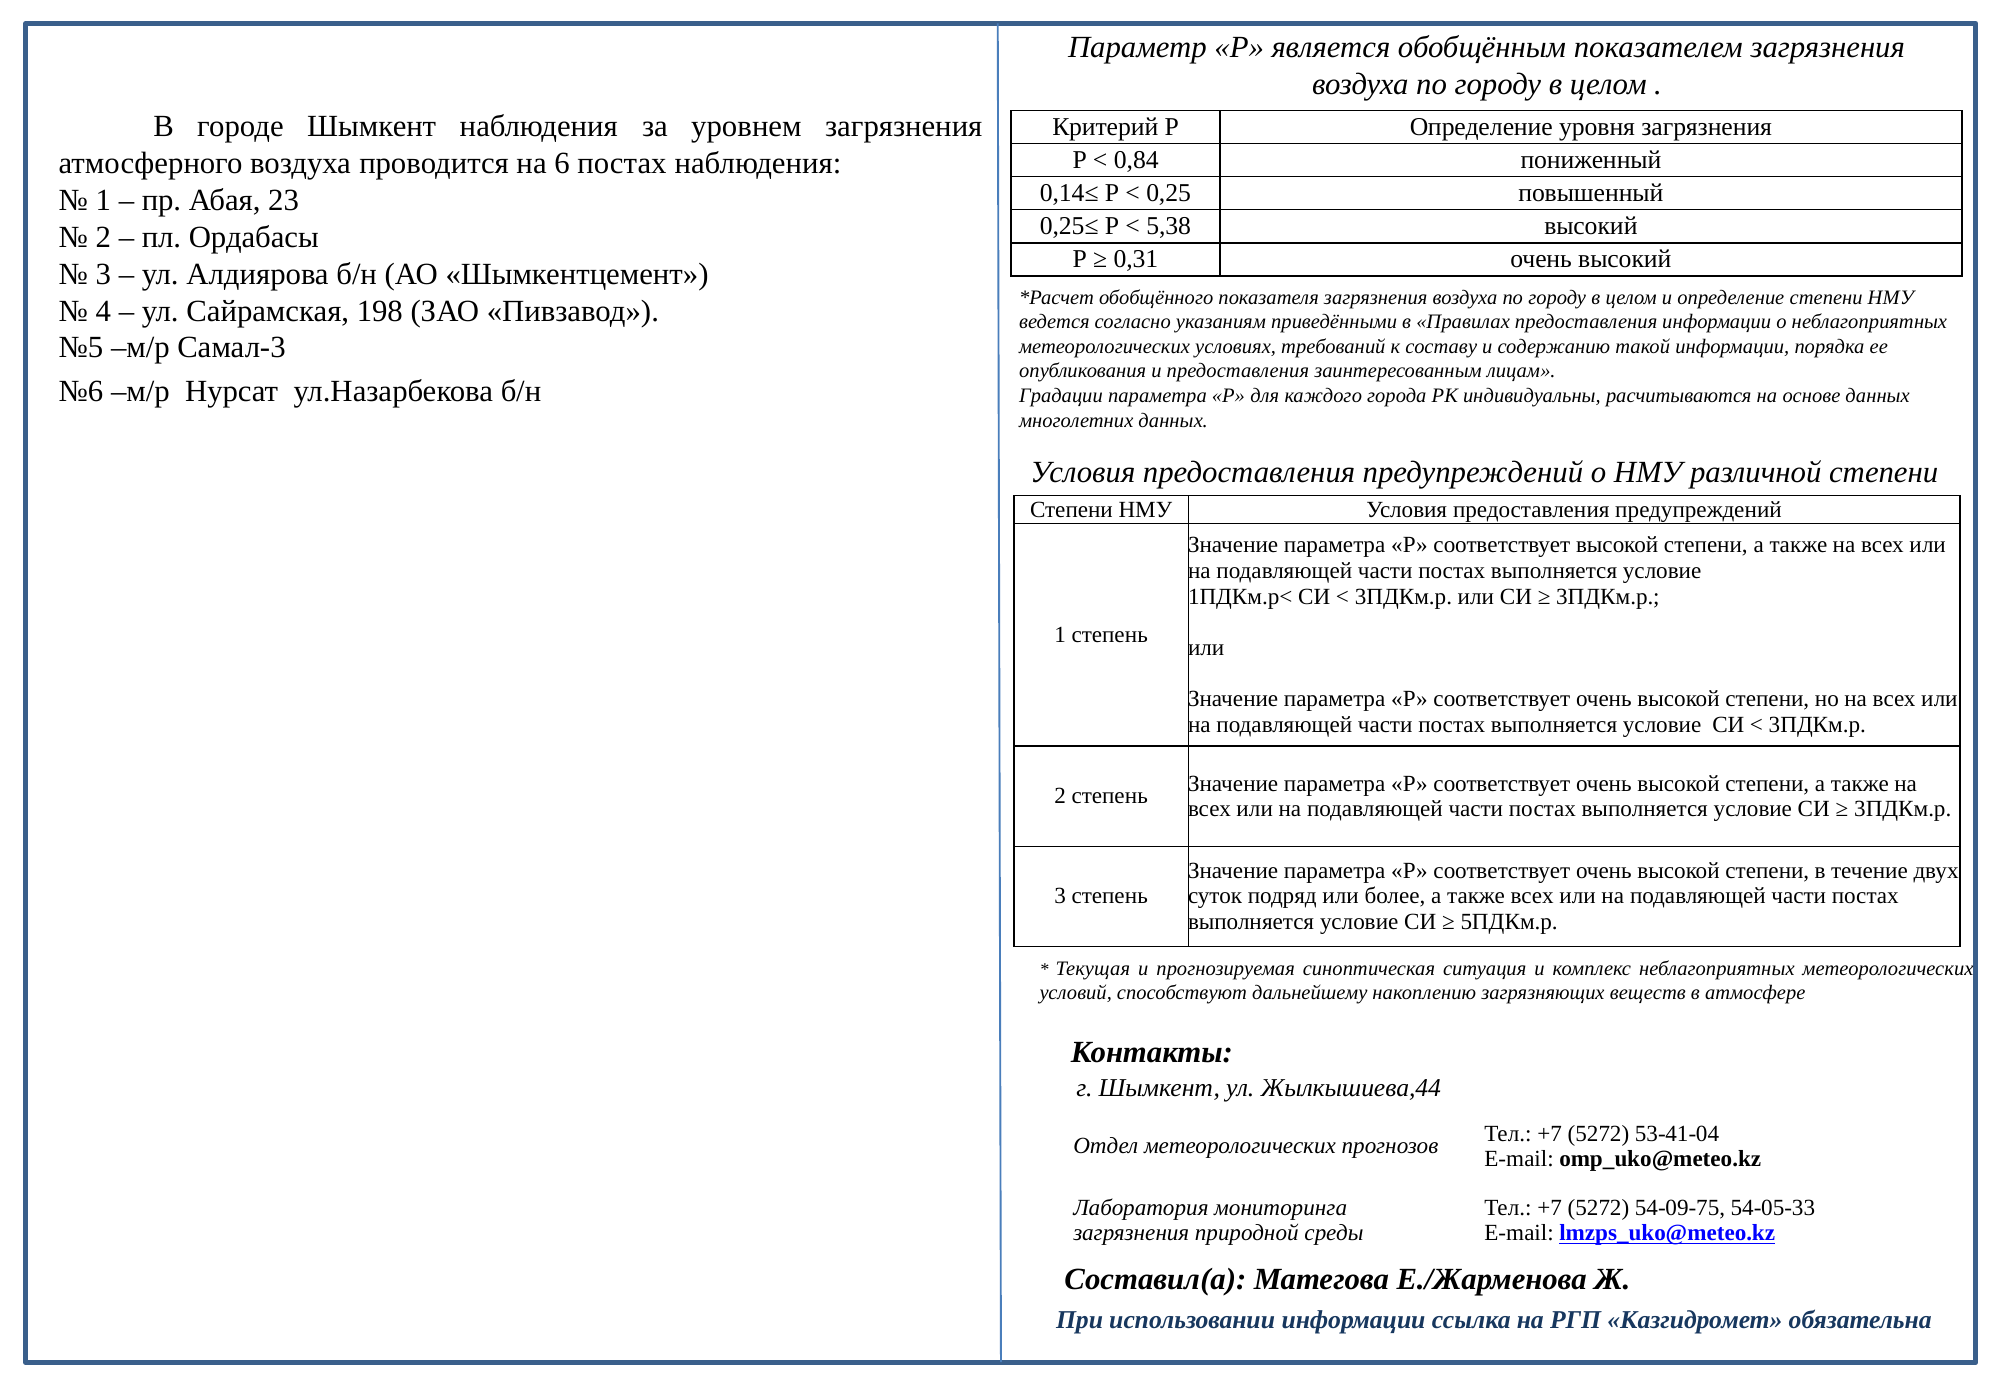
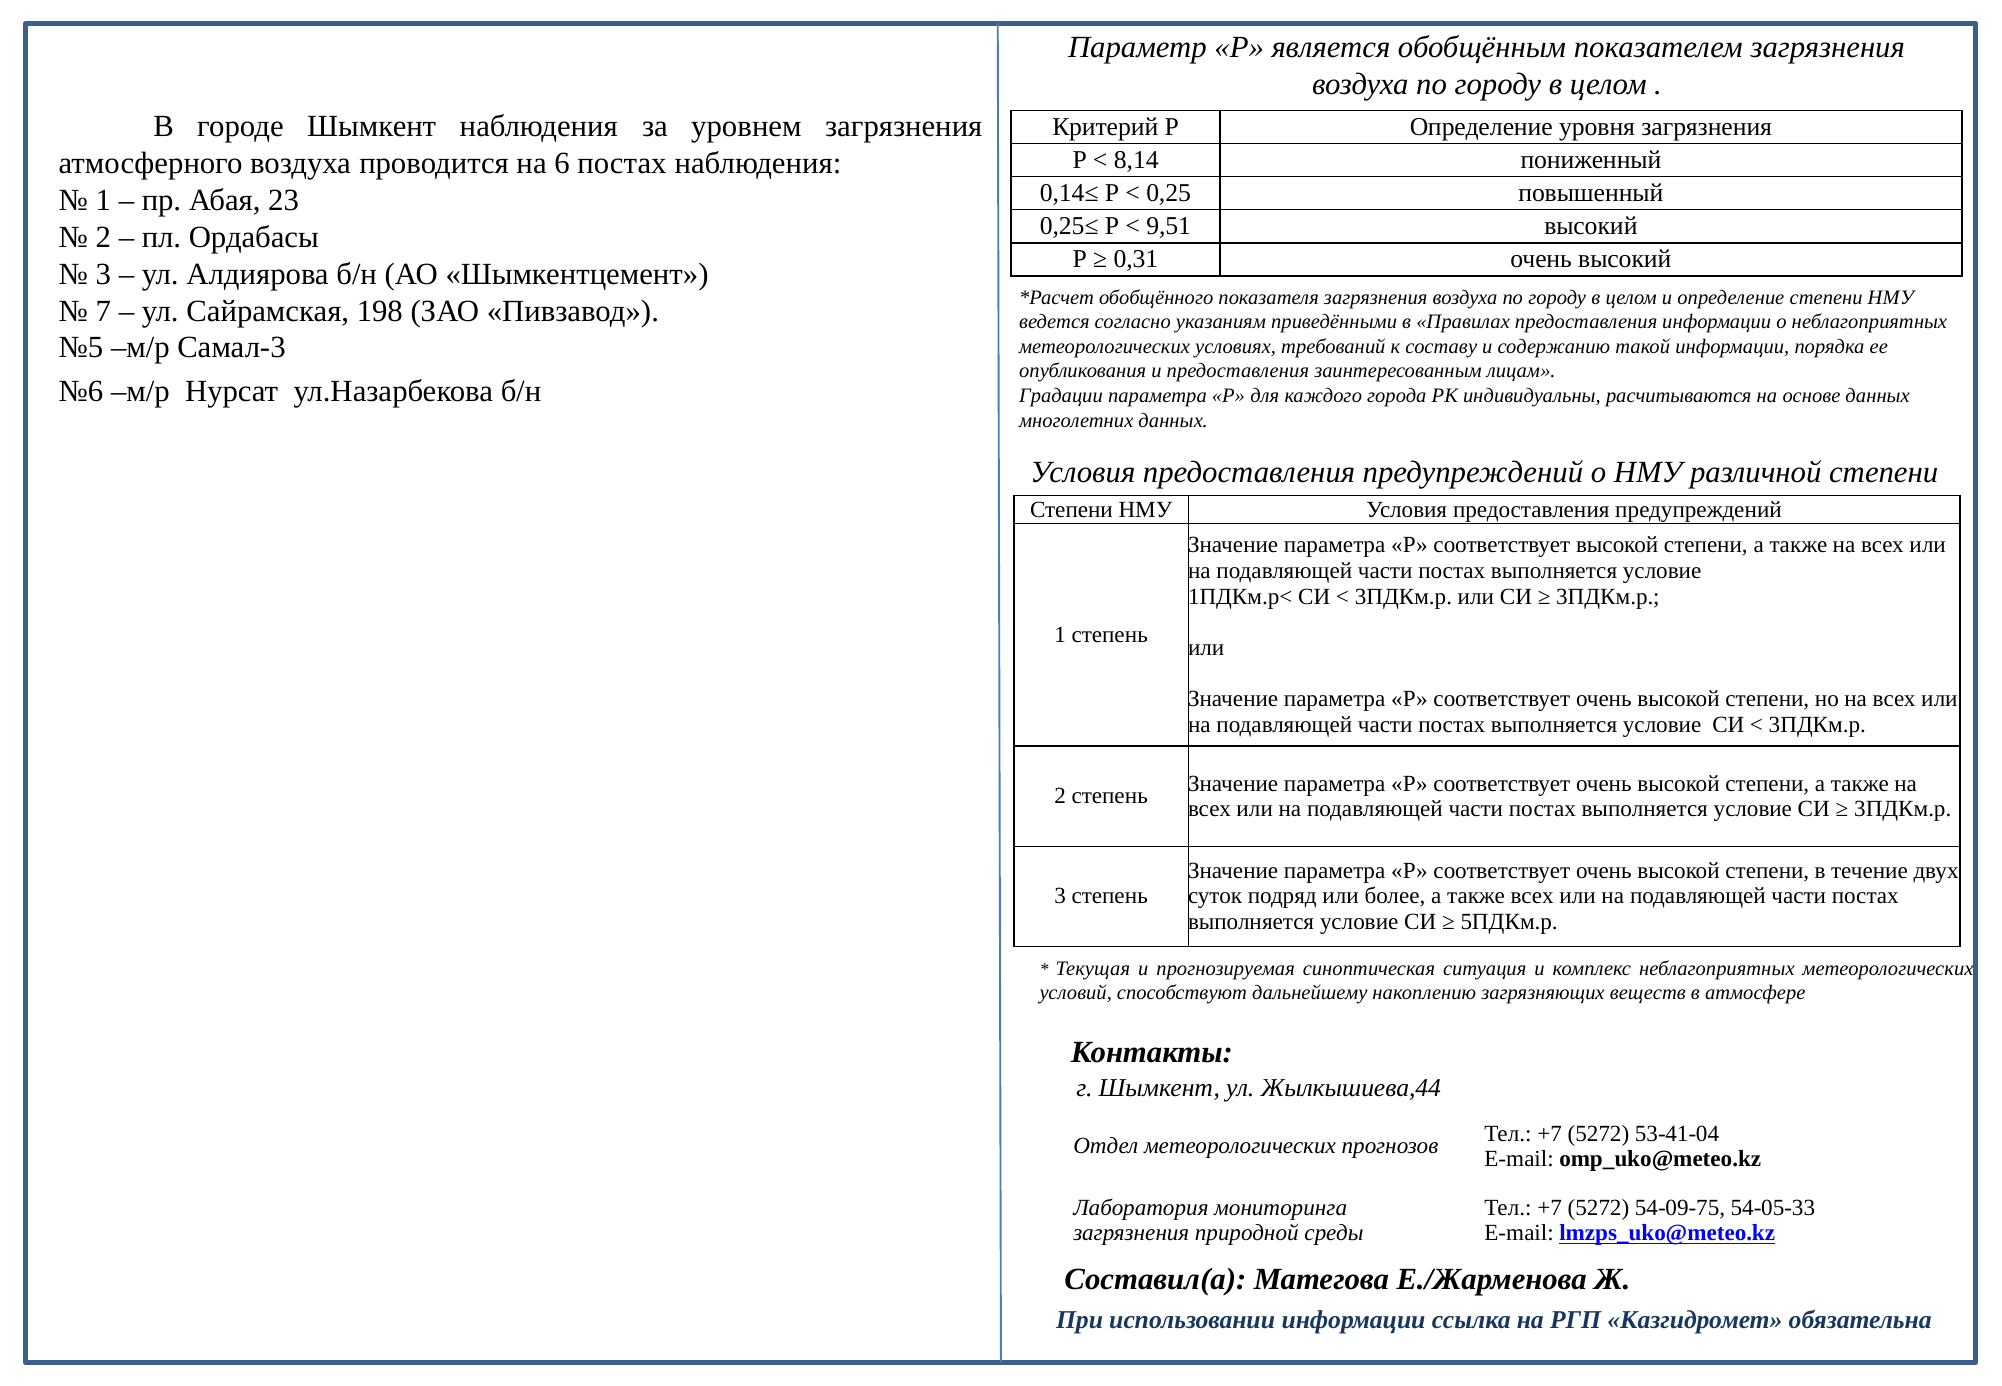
0,84: 0,84 -> 8,14 (1136, 160)
5,38: 5,38 -> 9,51 (1169, 226)
4: 4 -> 7 (103, 311)
